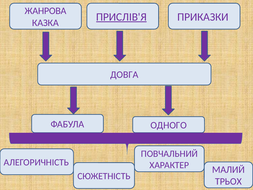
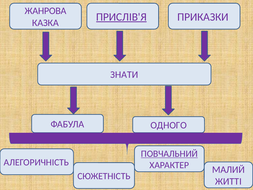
ДОВГА: ДОВГА -> ЗНАТИ (124, 75)
ПОВЧАЛЬНИЙ underline: none -> present (169, 154)
ТРЬОХ: ТРЬОХ -> ЖИТТІ (228, 181)
